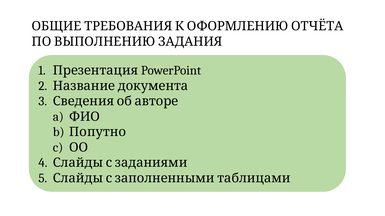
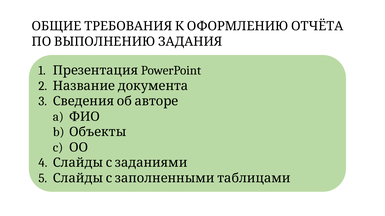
Попутно: Попутно -> Объекты (98, 132)
